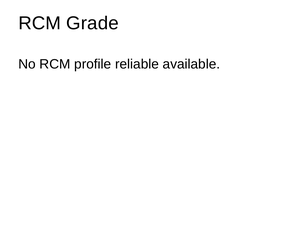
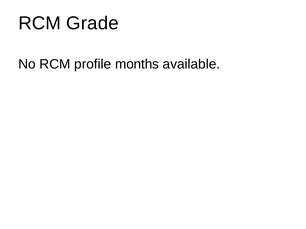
reliable: reliable -> months (137, 64)
